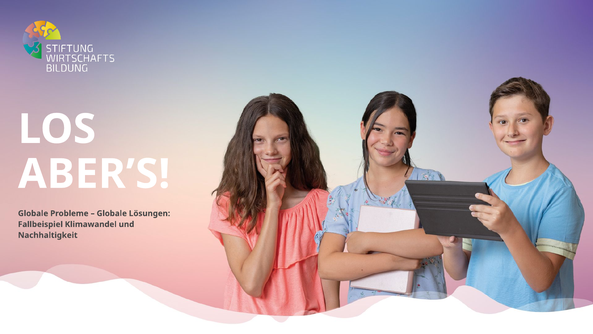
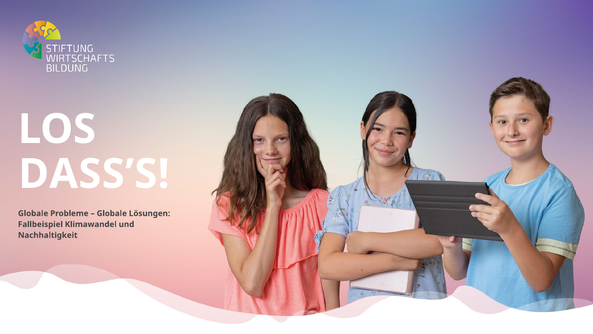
ABER’S: ABER’S -> DASS’S (94, 174)
